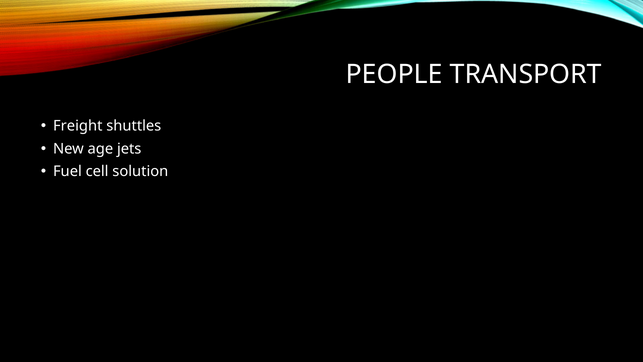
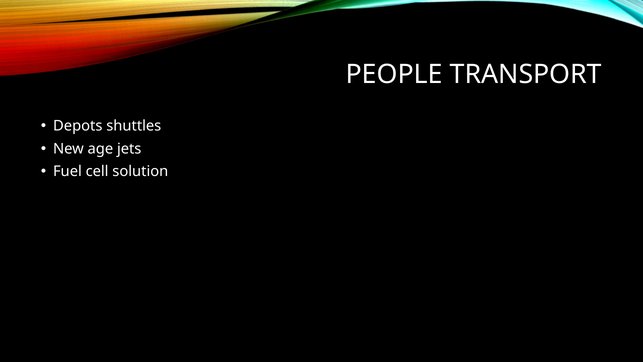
Freight: Freight -> Depots (78, 126)
